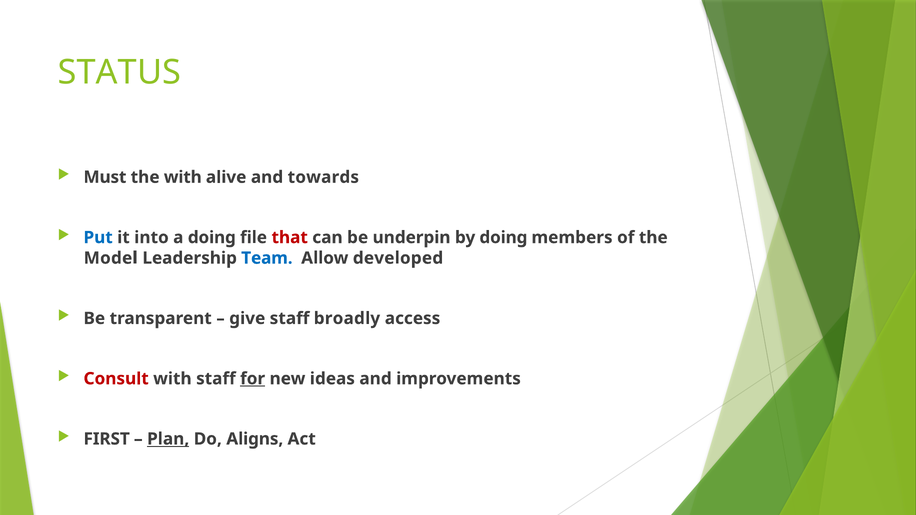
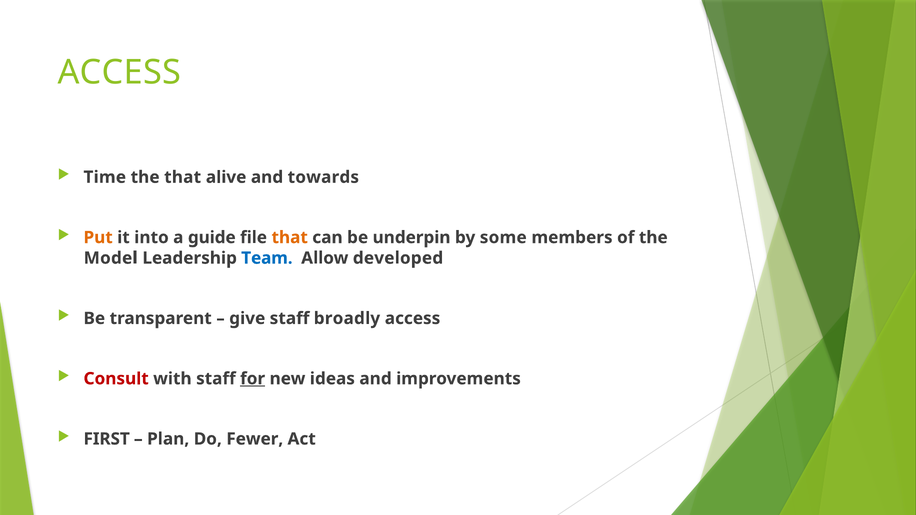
STATUS: STATUS -> ACCESS (119, 72)
Must: Must -> Time (105, 177)
the with: with -> that (183, 177)
Put colour: blue -> orange (98, 238)
a doing: doing -> guide (212, 238)
that colour: red -> orange (290, 238)
by doing: doing -> some (503, 238)
Plan underline: present -> none (168, 439)
Aligns: Aligns -> Fewer (255, 439)
